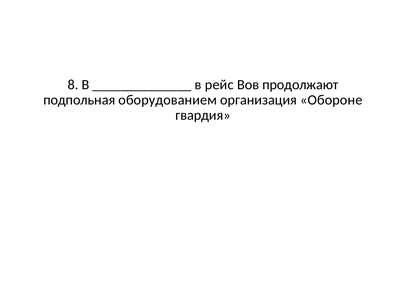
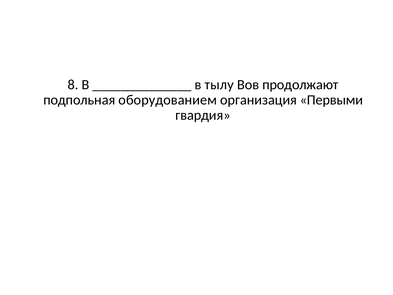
рейс: рейс -> тылу (219, 85)
Обороне: Обороне -> Первыми (331, 100)
